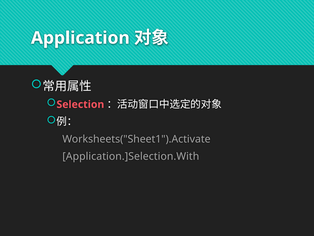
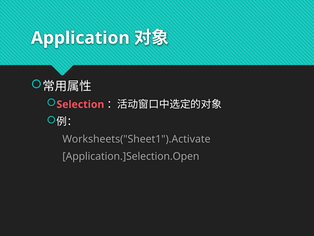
Application.]Selection.With: Application.]Selection.With -> Application.]Selection.Open (131, 156)
